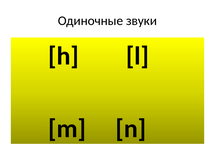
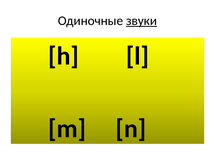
звуки underline: none -> present (142, 21)
